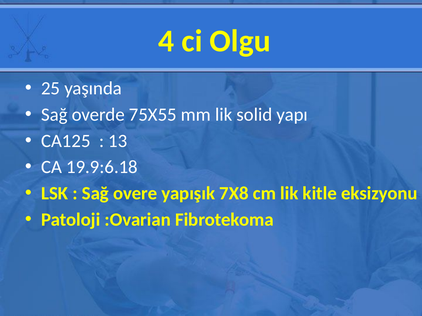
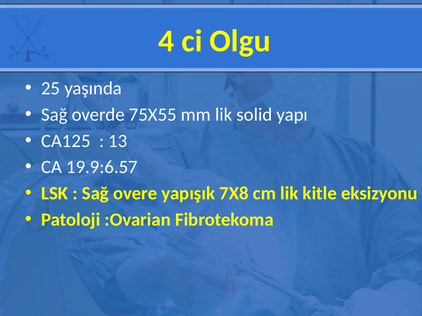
19.9:6.18: 19.9:6.18 -> 19.9:6.57 (102, 167)
